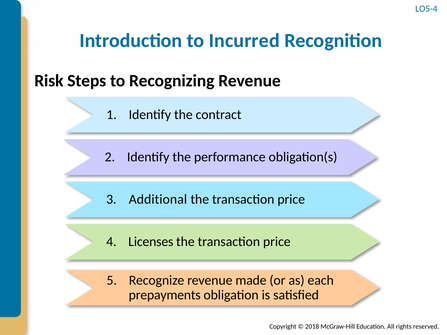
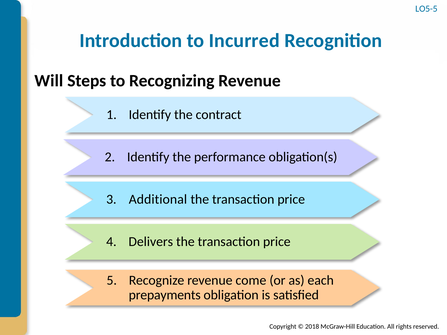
LO5-4: LO5-4 -> LO5-5 (426, 9)
Risk: Risk -> Will (49, 81)
Licenses: Licenses -> Delivers (151, 242)
made: made -> come (251, 280)
